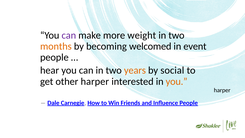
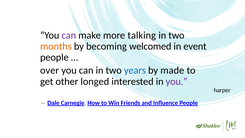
weight: weight -> talking (142, 35)
hear: hear -> over (50, 70)
years colour: orange -> blue (135, 70)
social: social -> made (172, 70)
other harper: harper -> longed (95, 81)
you colour: orange -> purple (177, 81)
